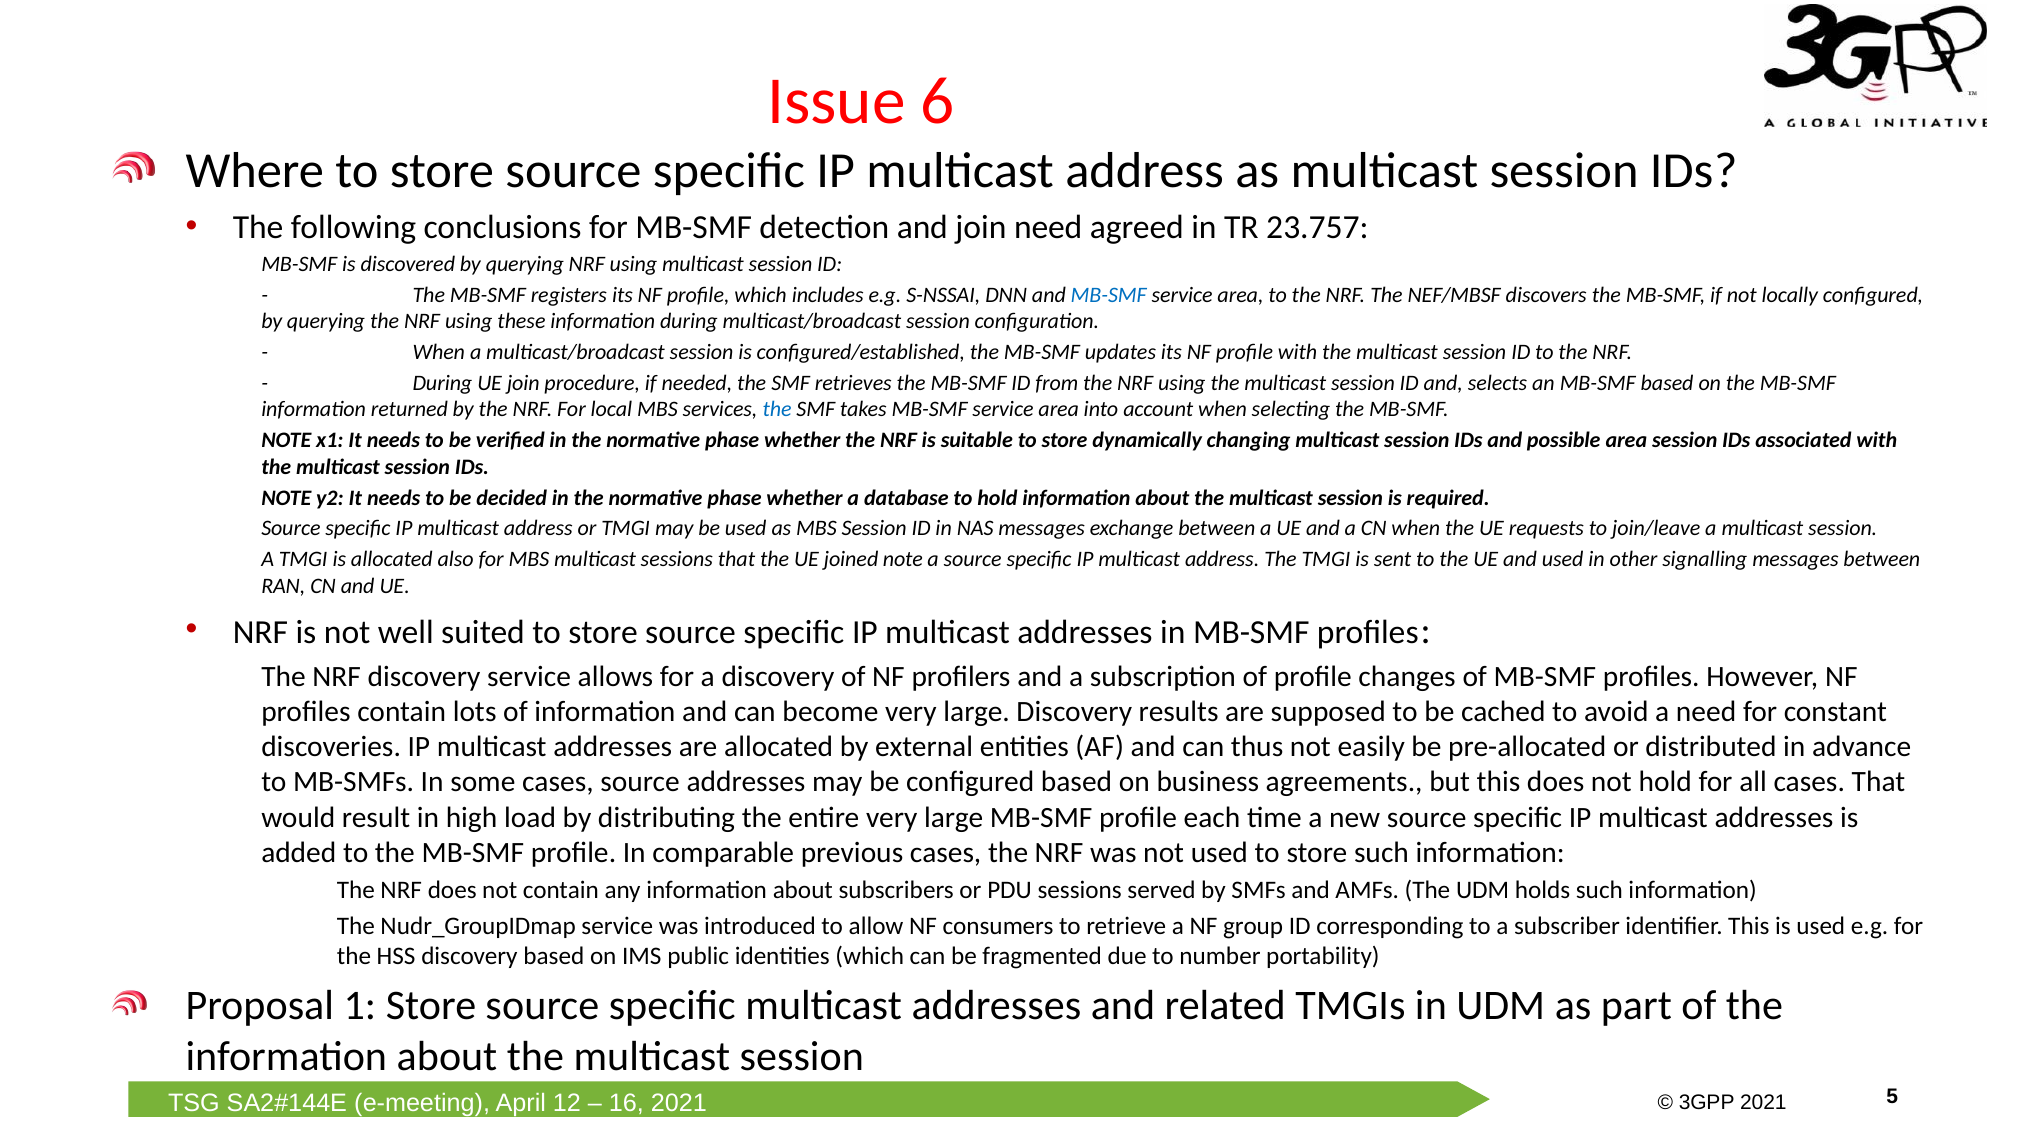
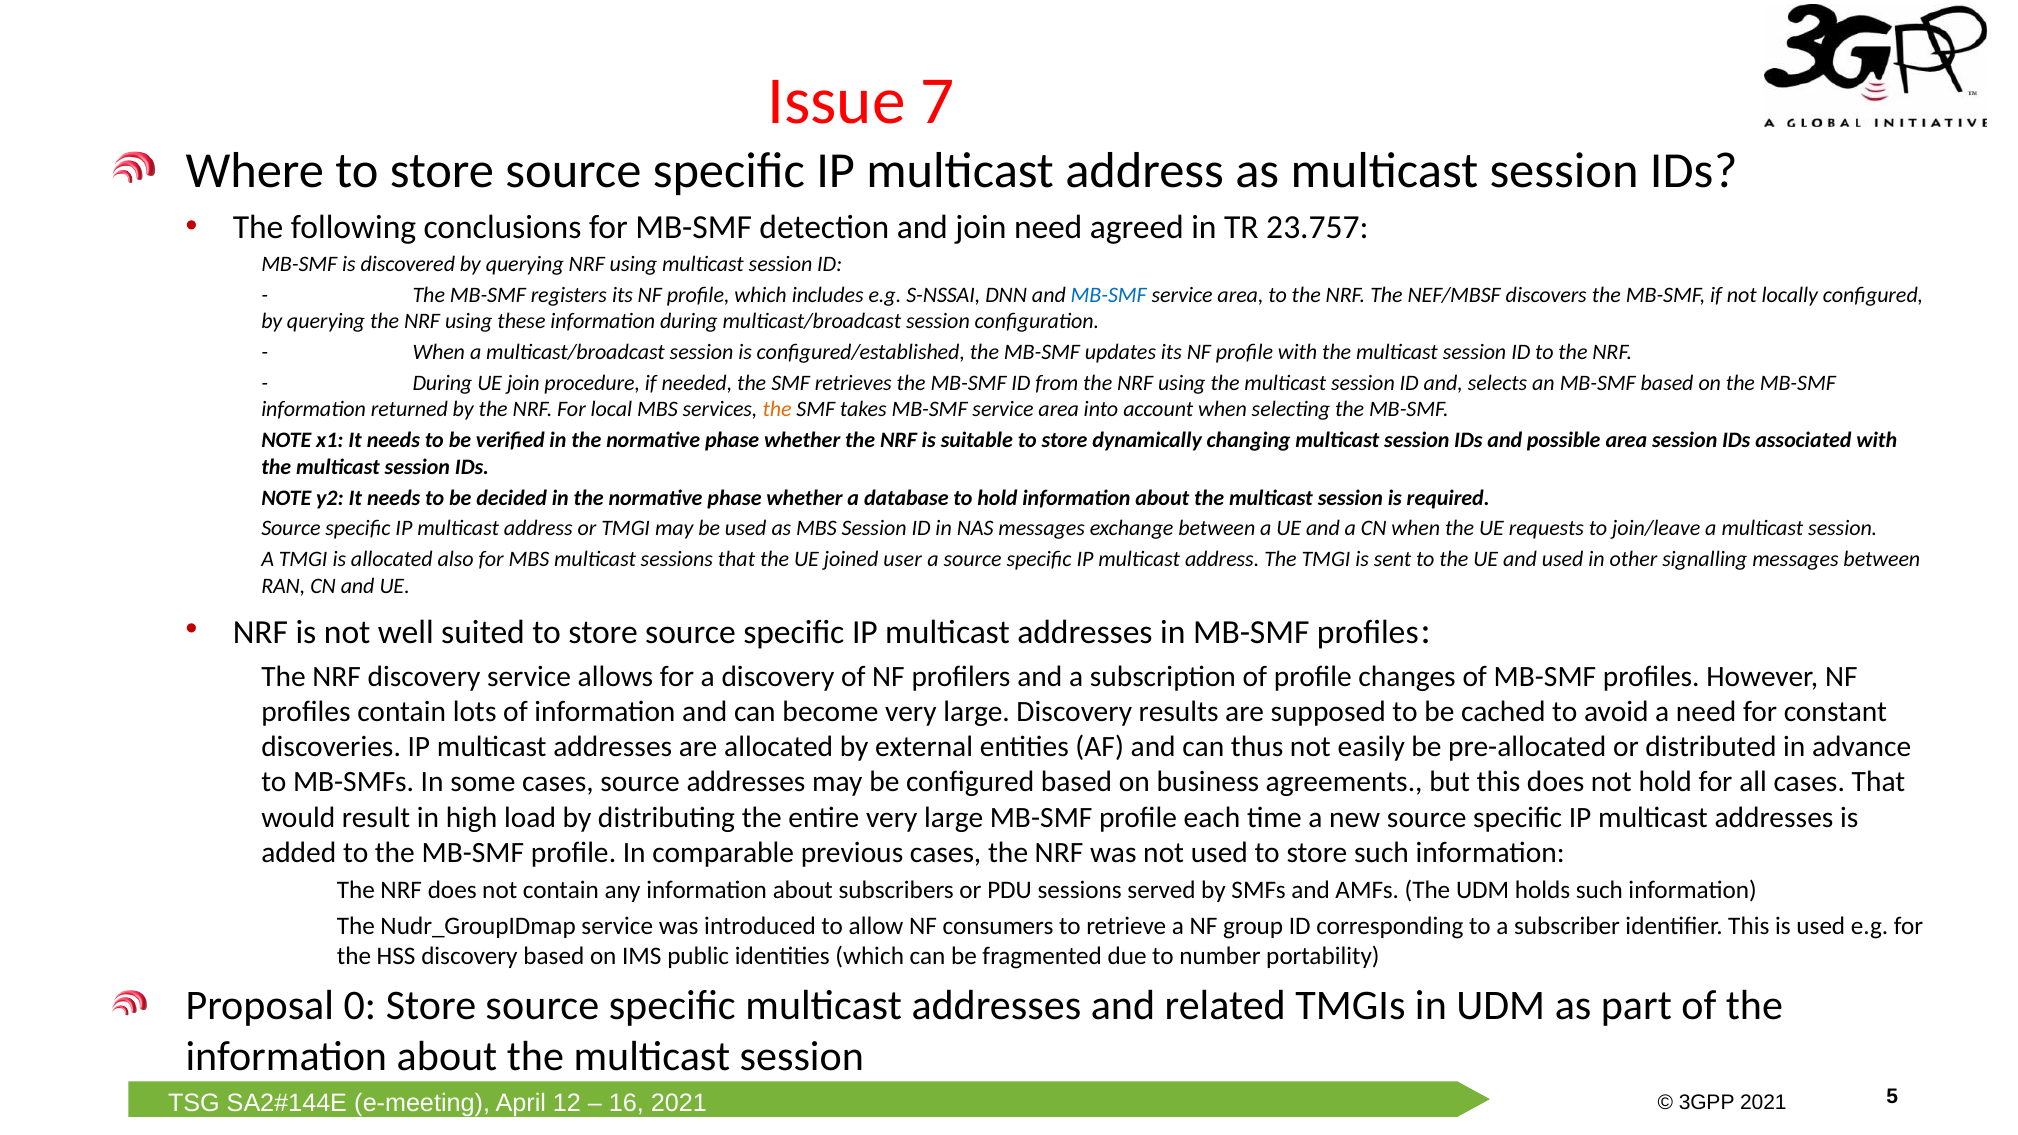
6: 6 -> 7 (938, 101)
the colour: blue -> orange (777, 410)
joined note: note -> user (903, 560)
1: 1 -> 0 (360, 1006)
